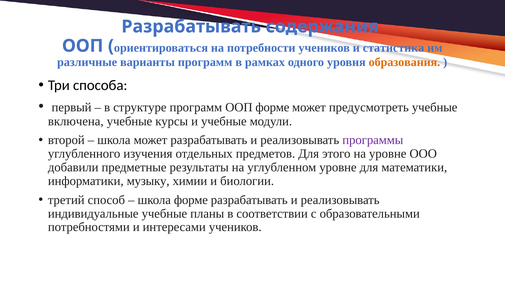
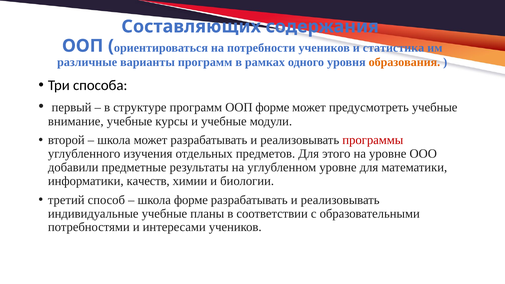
Разрабатывать: Разрабатывать -> Составляющих (191, 27)
включена: включена -> внимание (76, 121)
программы colour: purple -> red (373, 140)
музыку: музыку -> качеств (148, 181)
